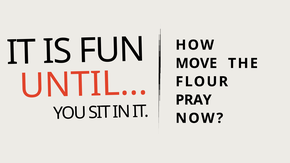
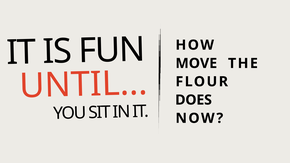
PRAY: PRAY -> DOES (194, 100)
